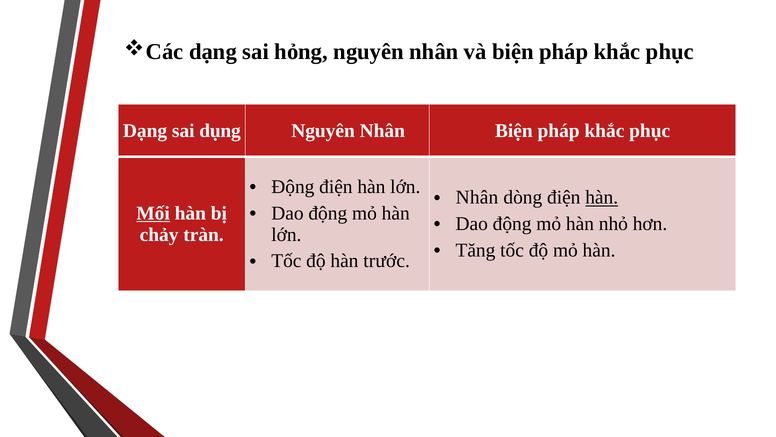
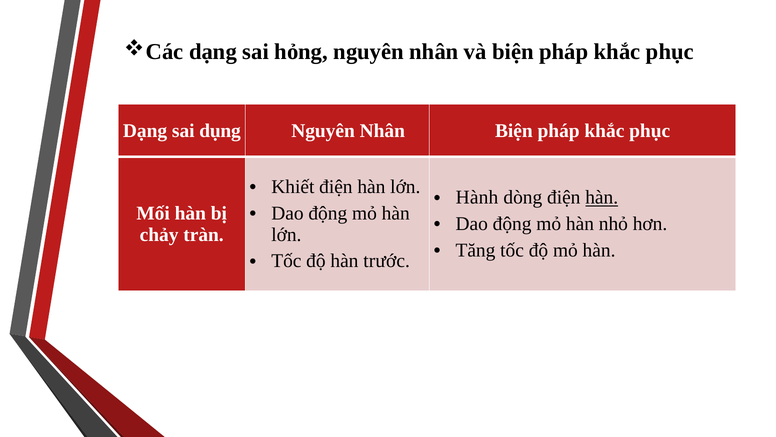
Động: Động -> Khiết (293, 187)
Nhân: Nhân -> Hành (477, 197)
Mối underline: present -> none (153, 213)
